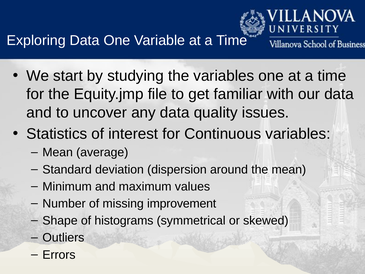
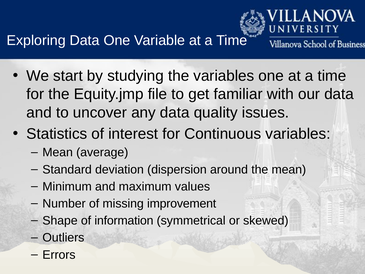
histograms: histograms -> information (124, 220)
